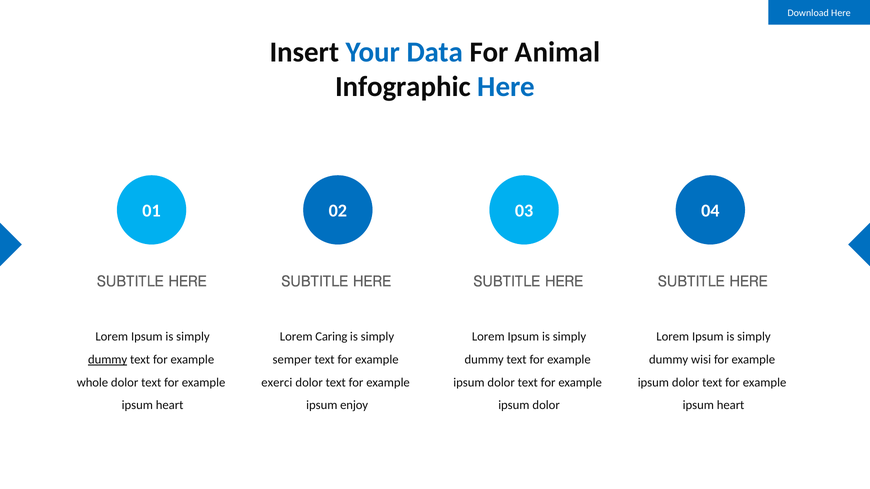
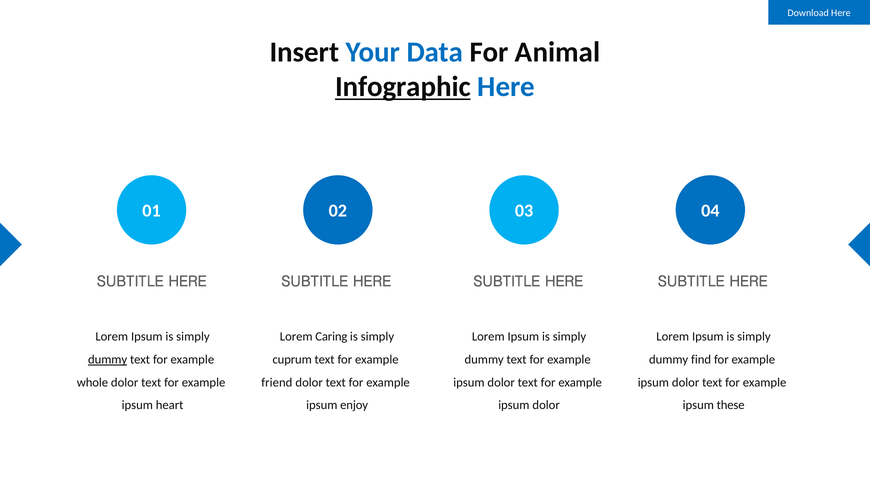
Infographic underline: none -> present (403, 87)
semper: semper -> cuprum (292, 360)
wisi: wisi -> find (701, 360)
exerci: exerci -> friend (277, 383)
heart: heart -> these (731, 406)
